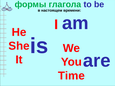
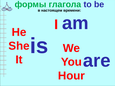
Time: Time -> Hour (71, 76)
